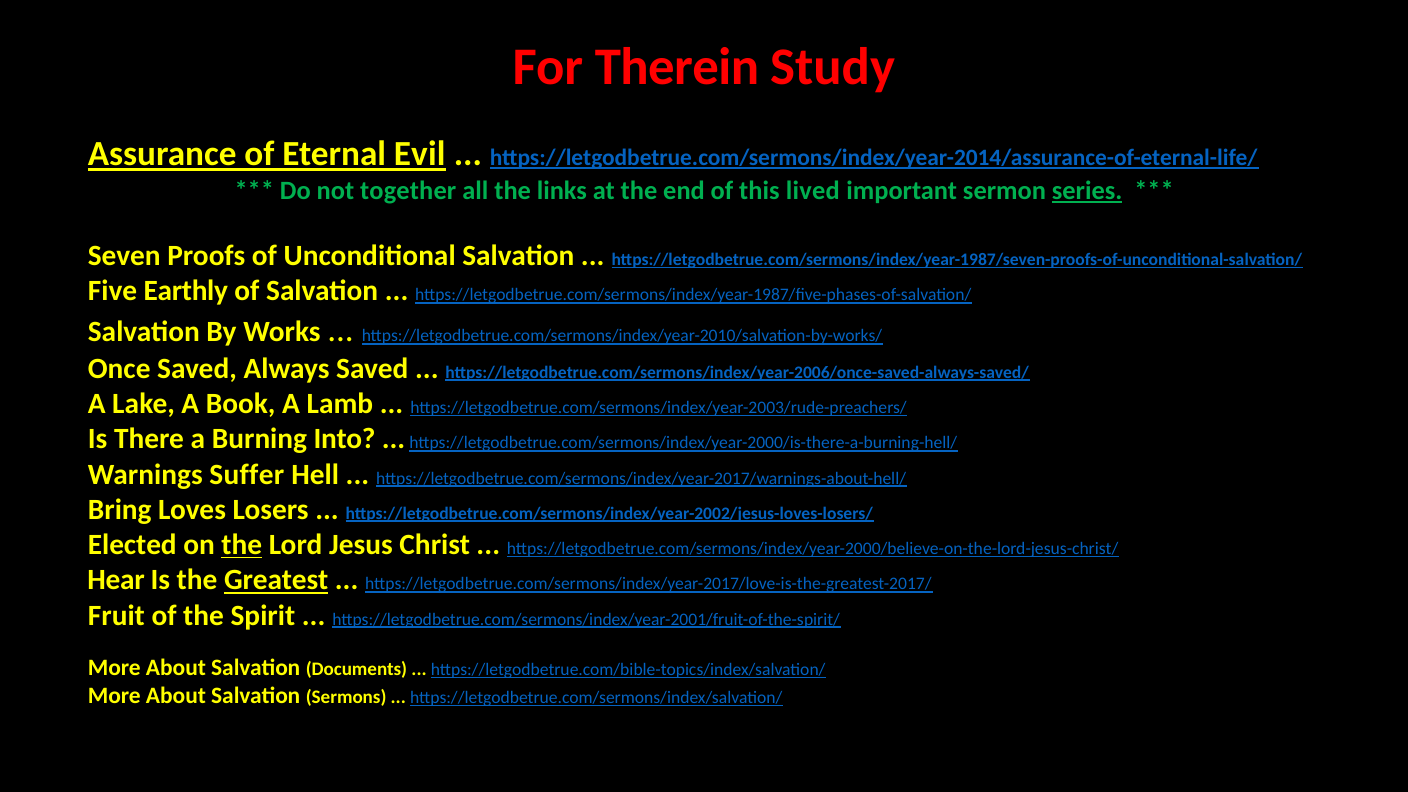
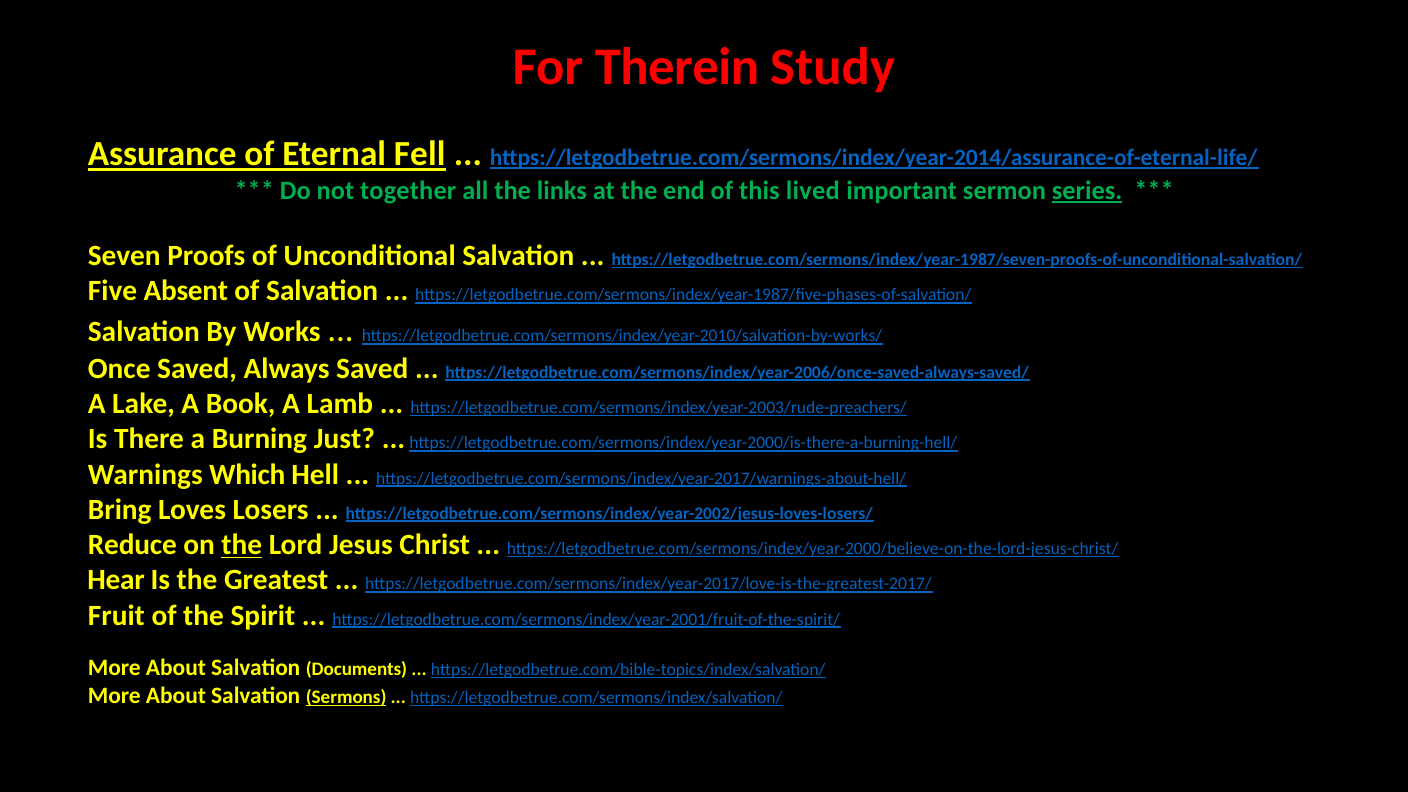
Evil: Evil -> Fell (420, 154)
Earthly: Earthly -> Absent (186, 291)
Into: Into -> Just (344, 439)
Suffer: Suffer -> Which (247, 474)
Elected: Elected -> Reduce (132, 545)
Greatest underline: present -> none (276, 580)
Sermons underline: none -> present (346, 697)
